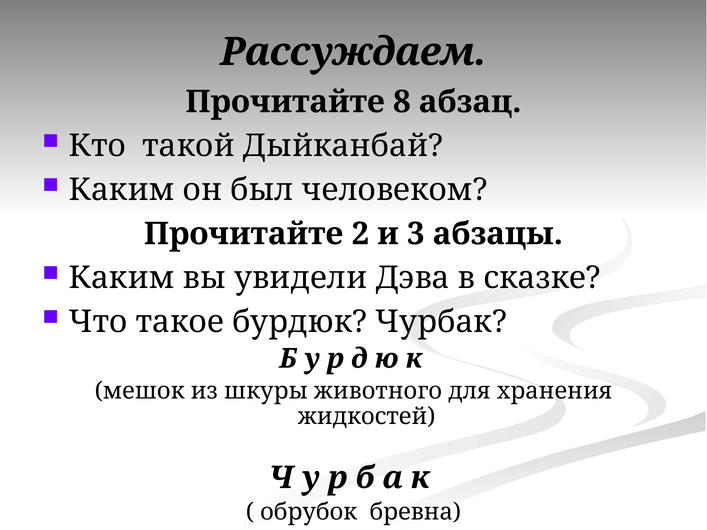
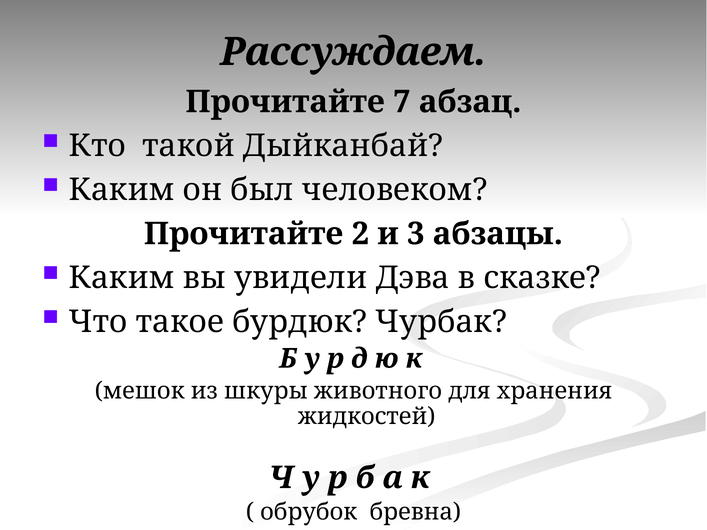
8: 8 -> 7 (402, 102)
